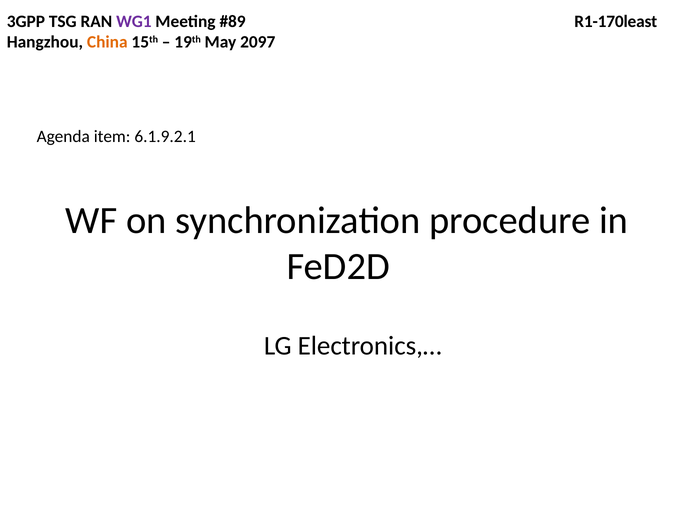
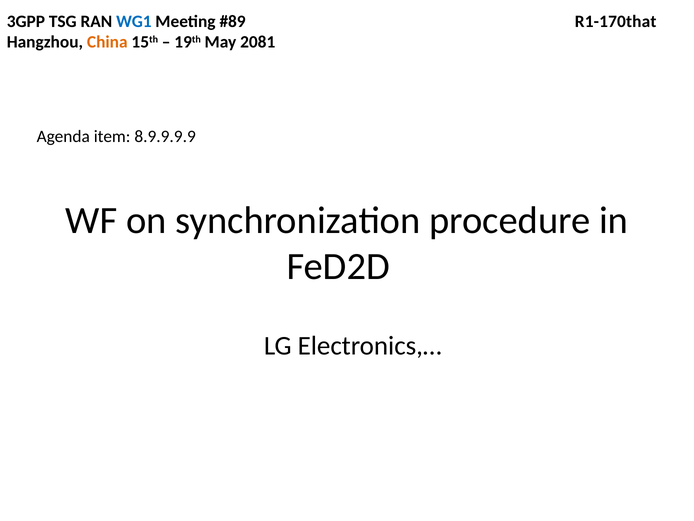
WG1 colour: purple -> blue (134, 21)
R1-170least: R1-170least -> R1-170that (616, 21)
2097: 2097 -> 2081 (258, 42)
6.1.9.2.1: 6.1.9.2.1 -> 8.9.9.9.9 (165, 136)
